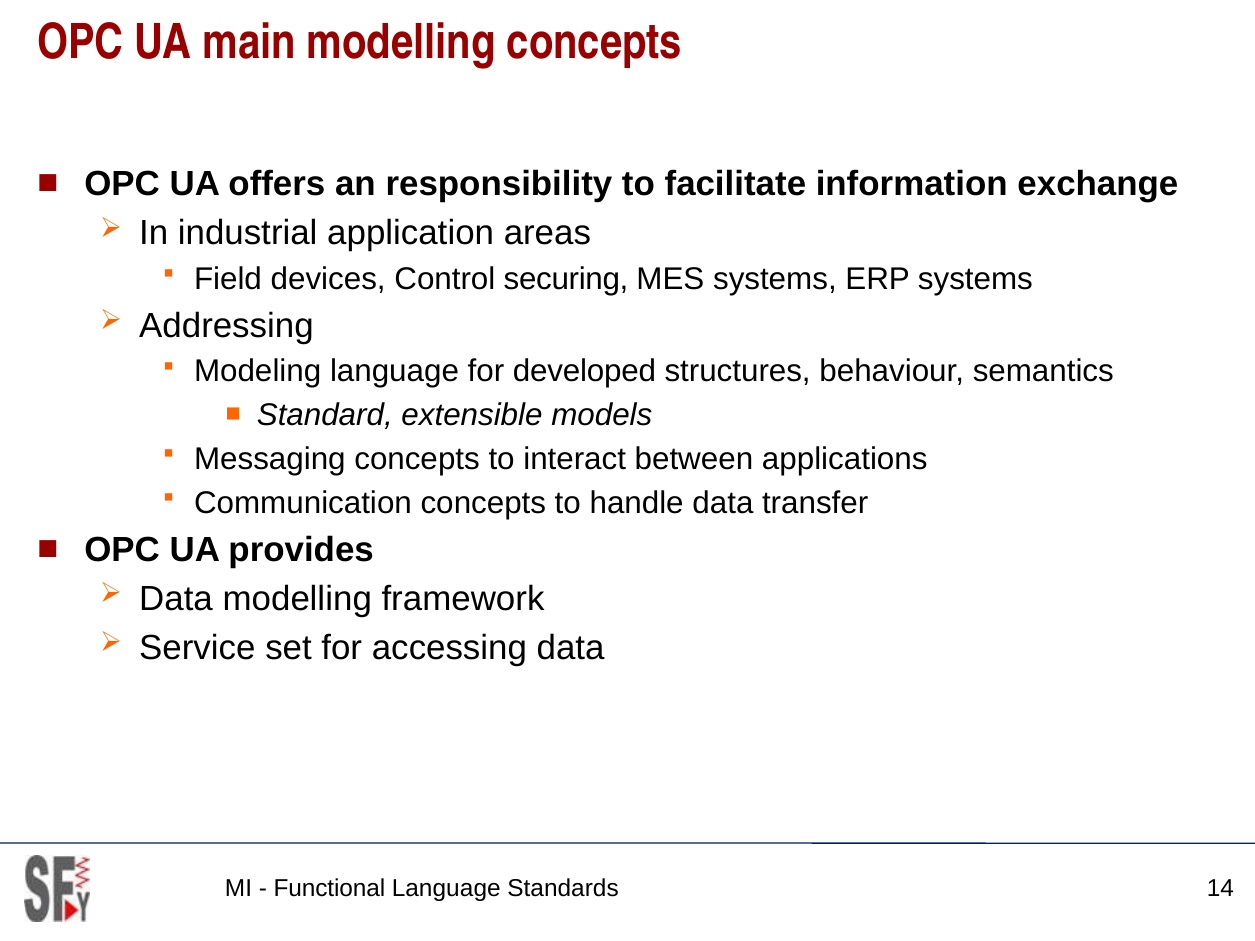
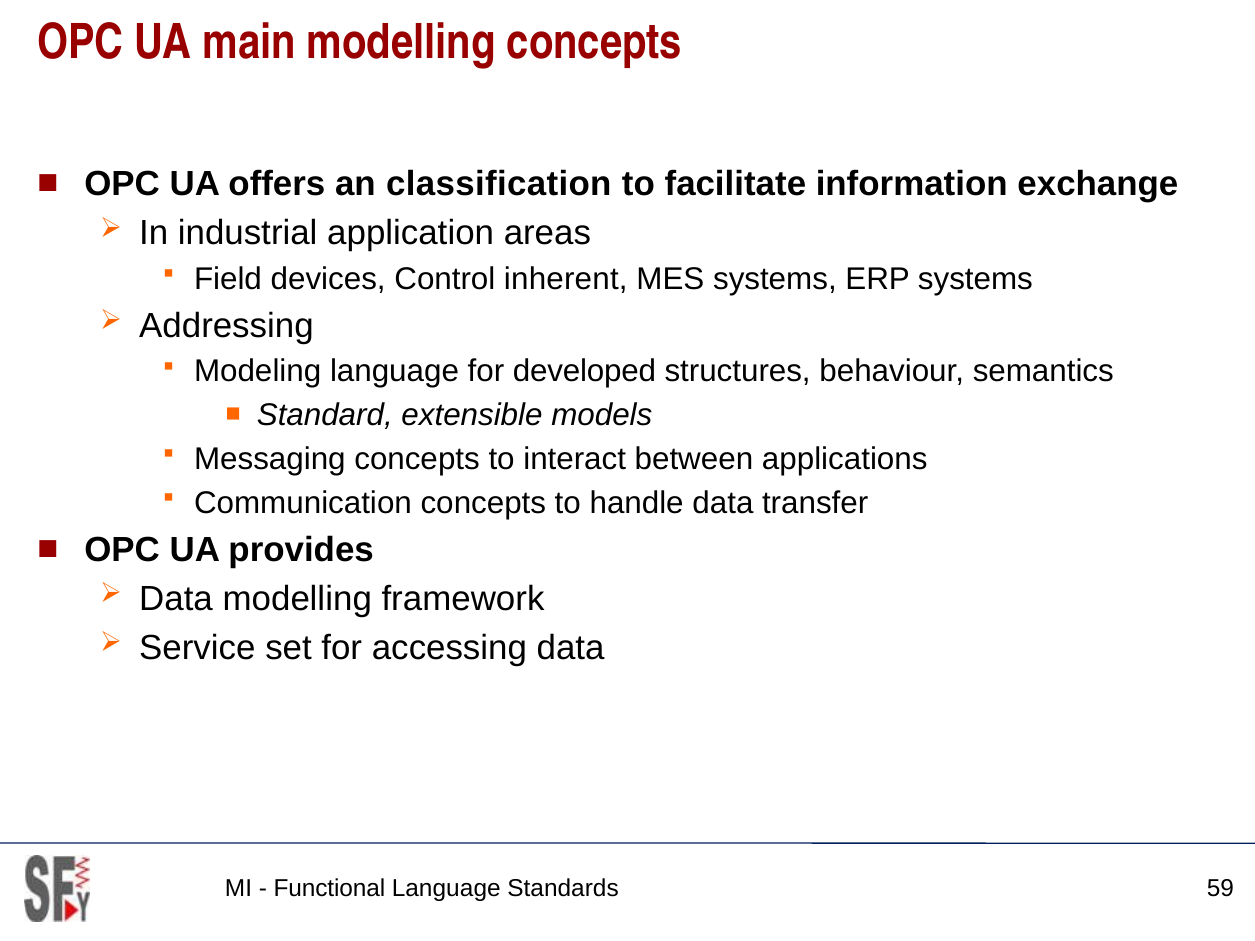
responsibility: responsibility -> classification (499, 184)
securing: securing -> inherent (566, 279)
14: 14 -> 59 (1220, 888)
